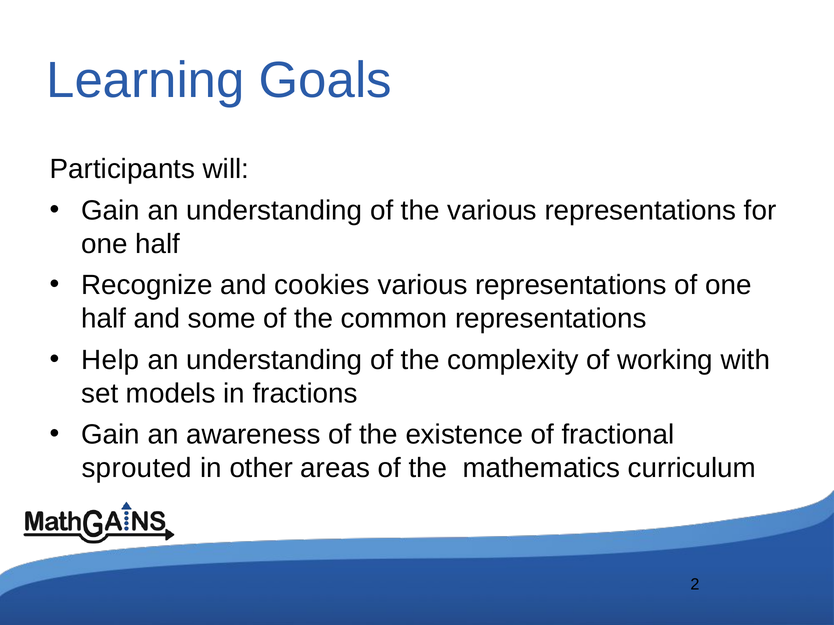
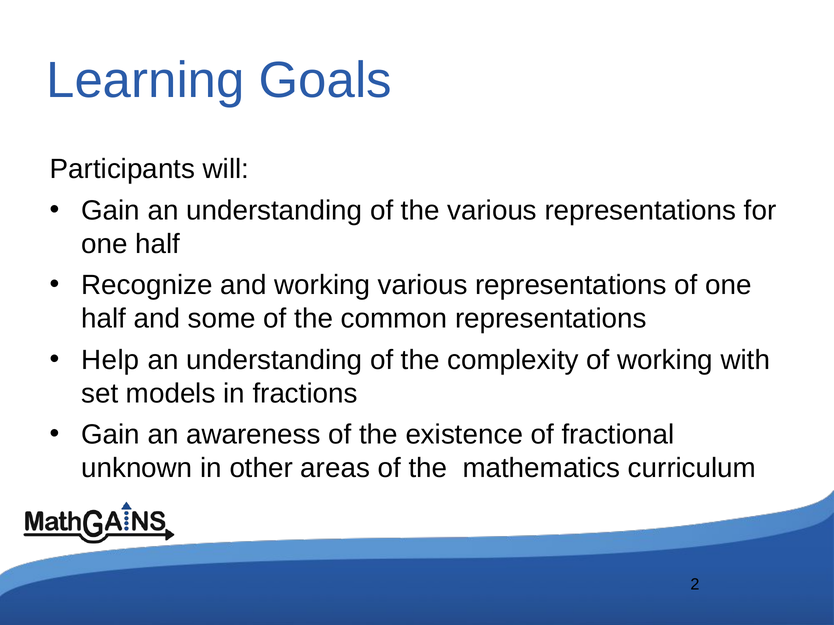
and cookies: cookies -> working (322, 286)
sprouted: sprouted -> unknown (137, 469)
